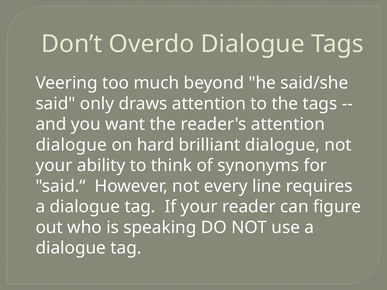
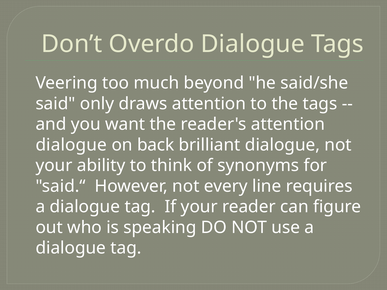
hard: hard -> back (156, 145)
